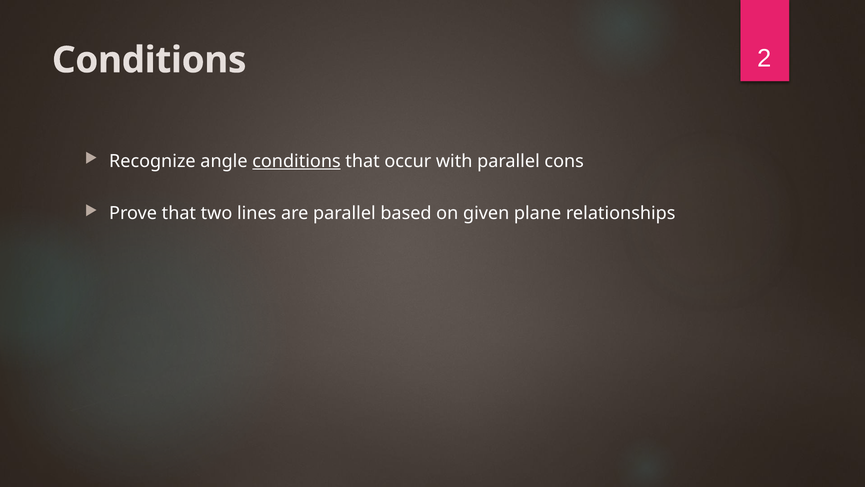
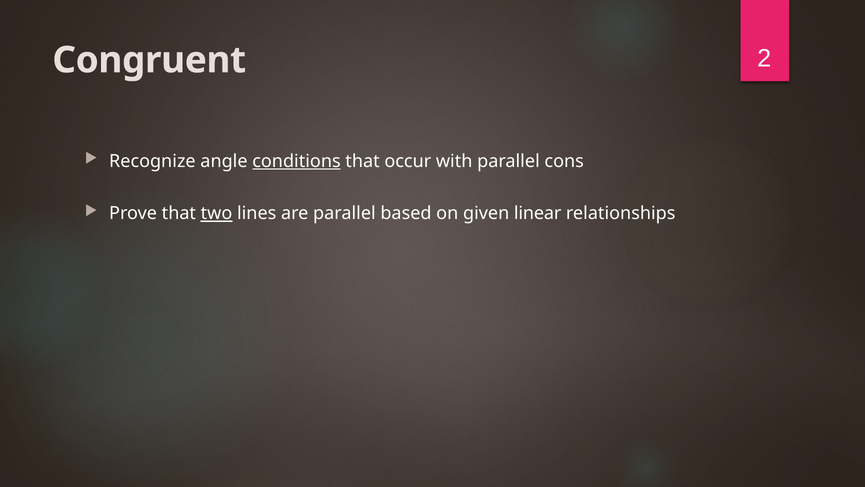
Conditions: Conditions -> Congruent (149, 60)
two underline: none -> present (217, 213)
plane: plane -> linear (538, 213)
